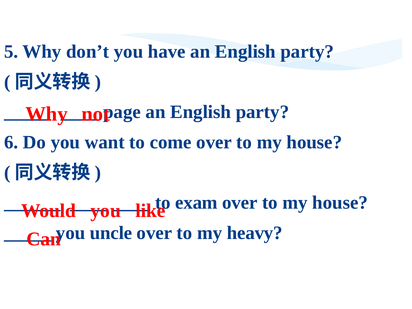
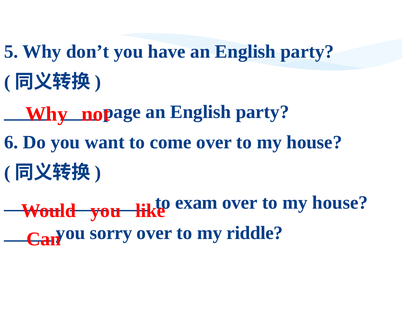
uncle: uncle -> sorry (111, 233)
heavy: heavy -> riddle (255, 233)
